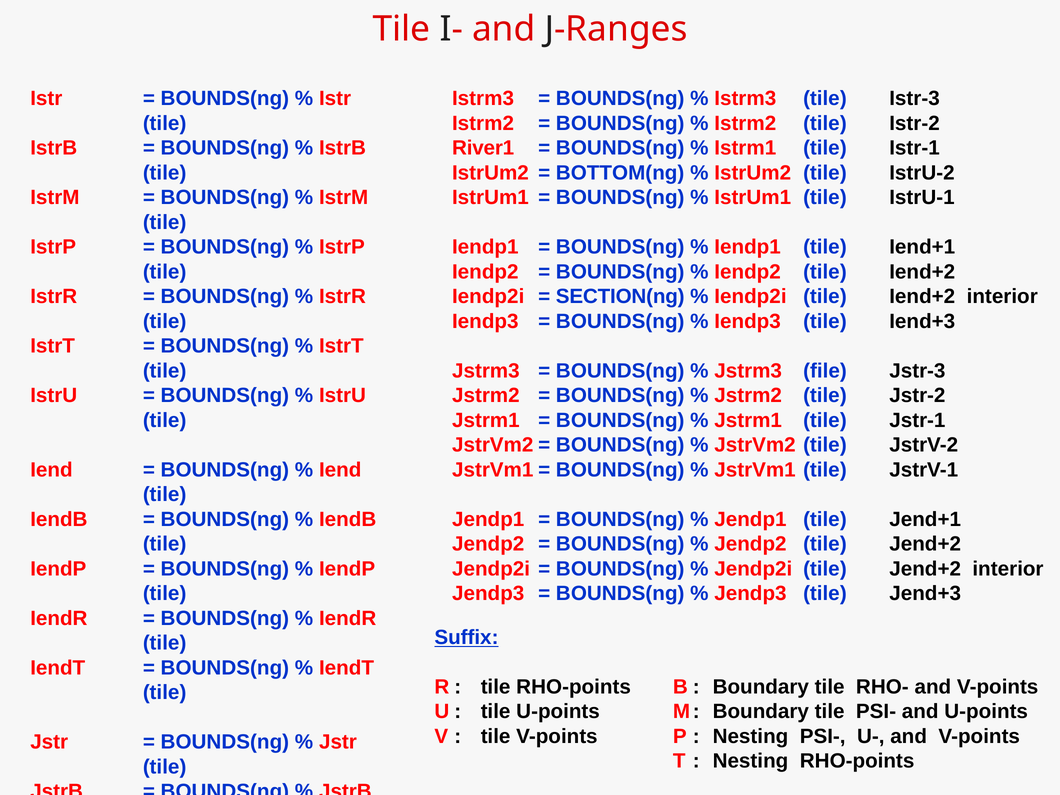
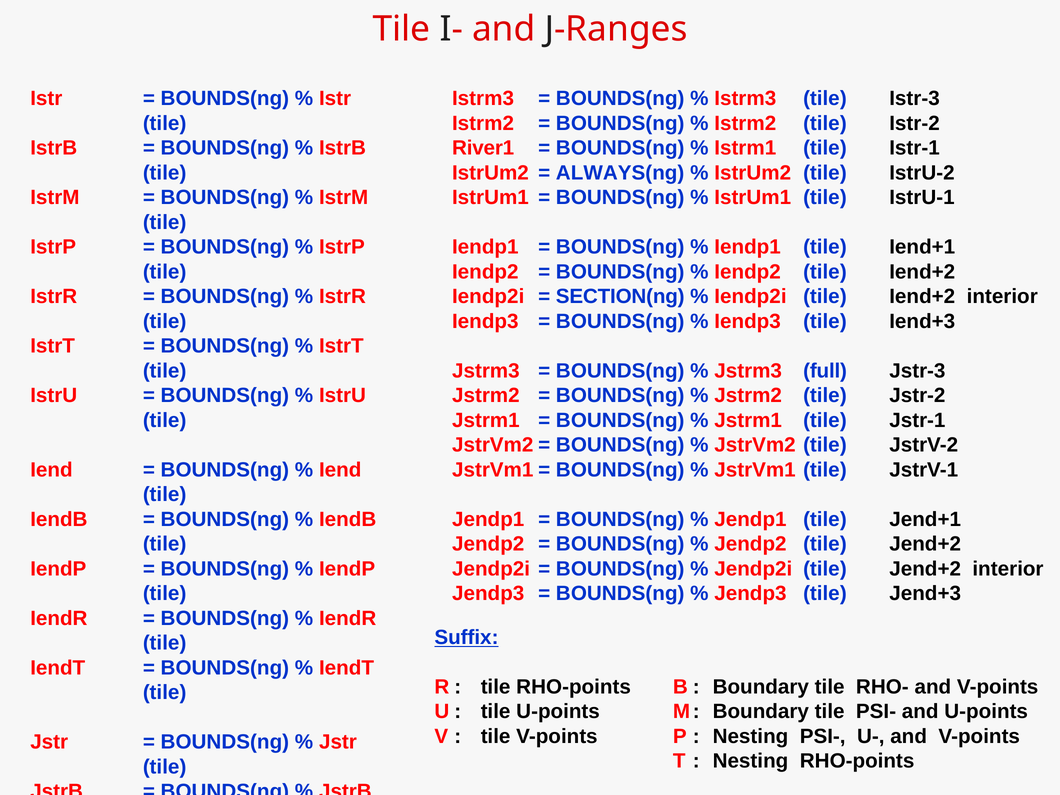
BOTTOM(ng: BOTTOM(ng -> ALWAYS(ng (620, 173)
file: file -> full (825, 371)
